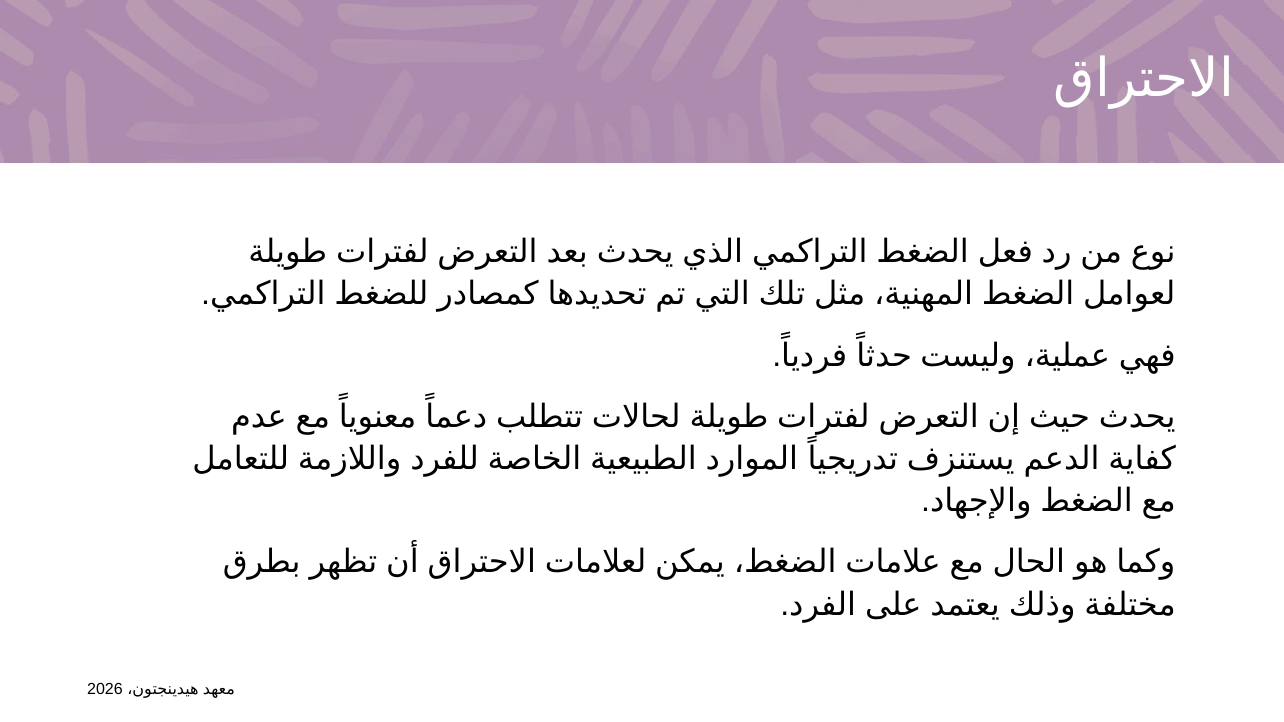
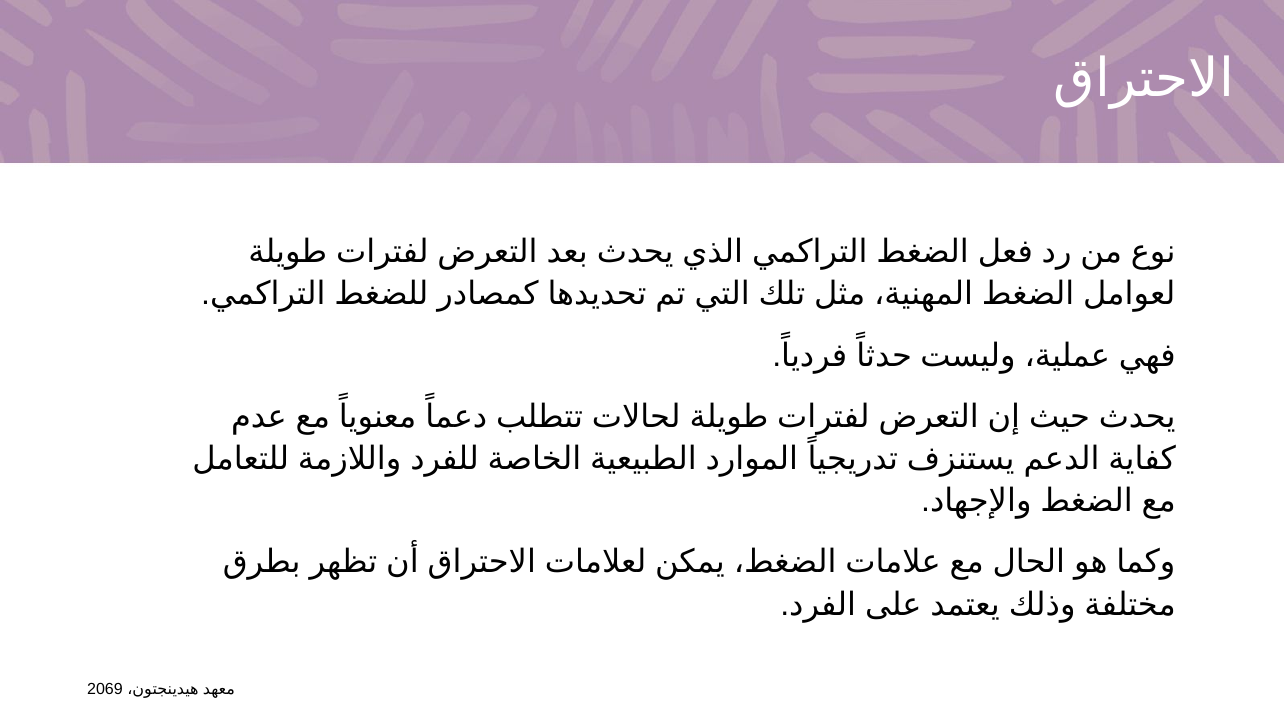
2026: 2026 -> 2069 (105, 690)
